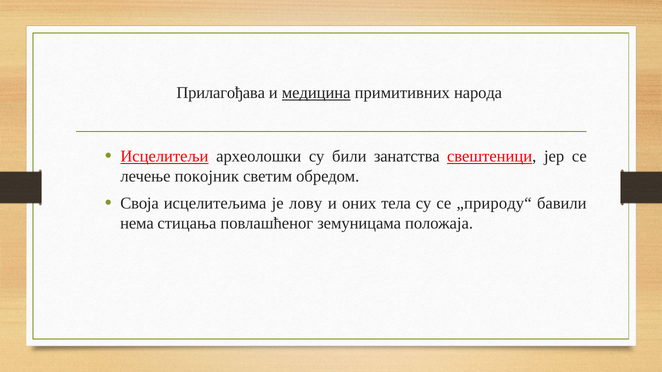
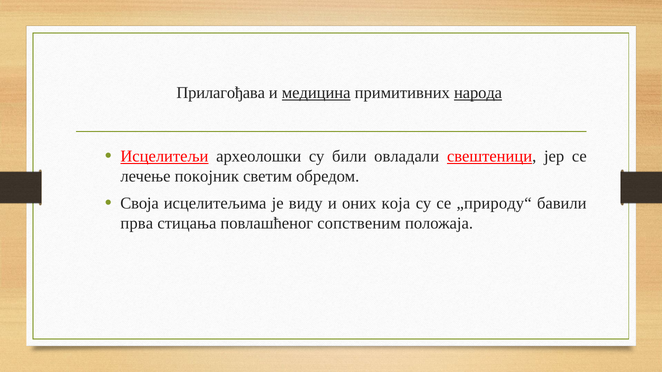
народа underline: none -> present (478, 93)
занатства: занатства -> овладали (407, 156)
лову: лову -> виду (306, 204)
тела: тела -> која (396, 204)
нема: нема -> прва (137, 223)
земуницама: земуницама -> сопственим (359, 223)
